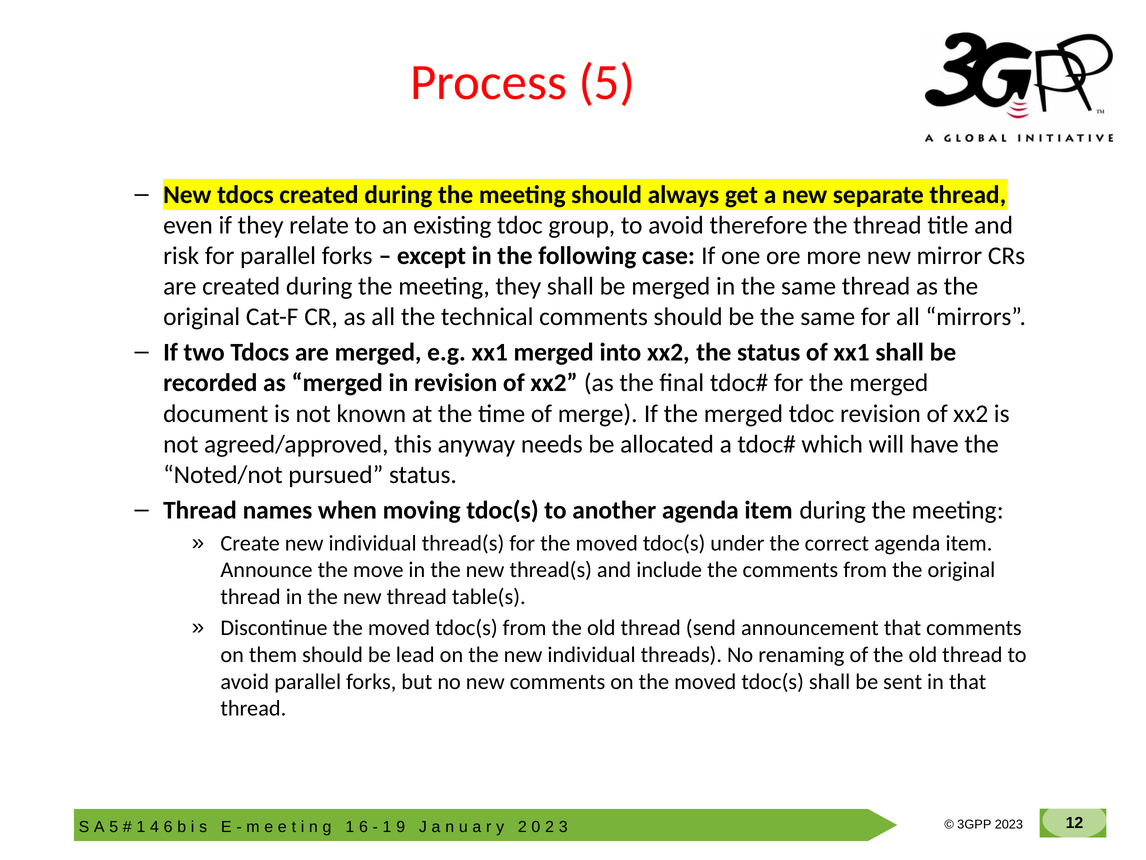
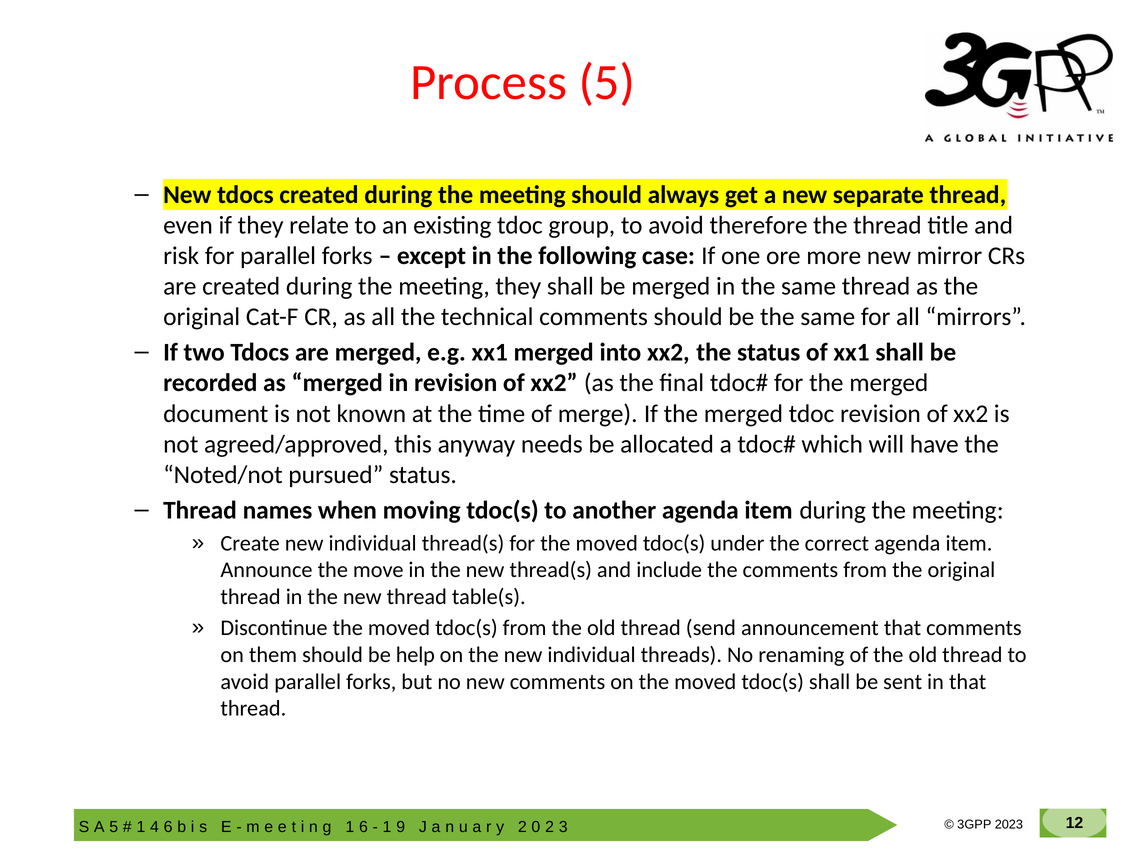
lead: lead -> help (415, 655)
